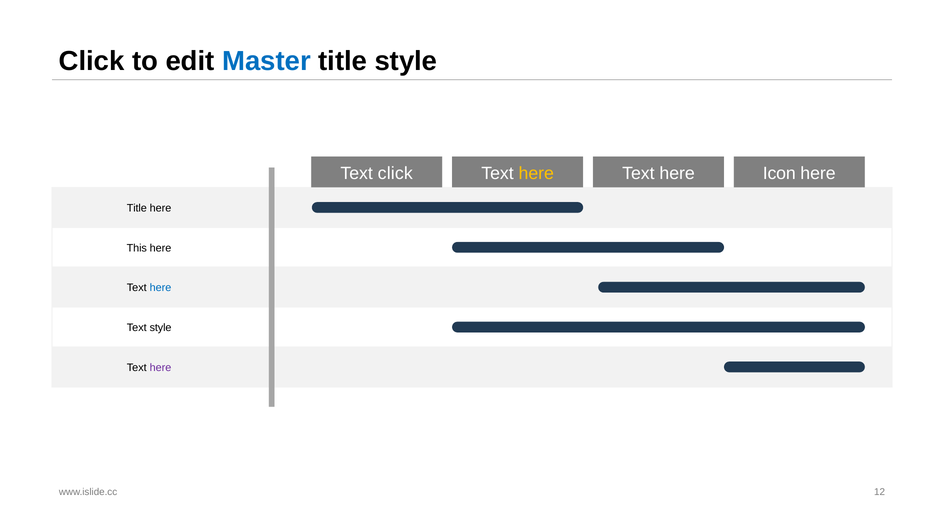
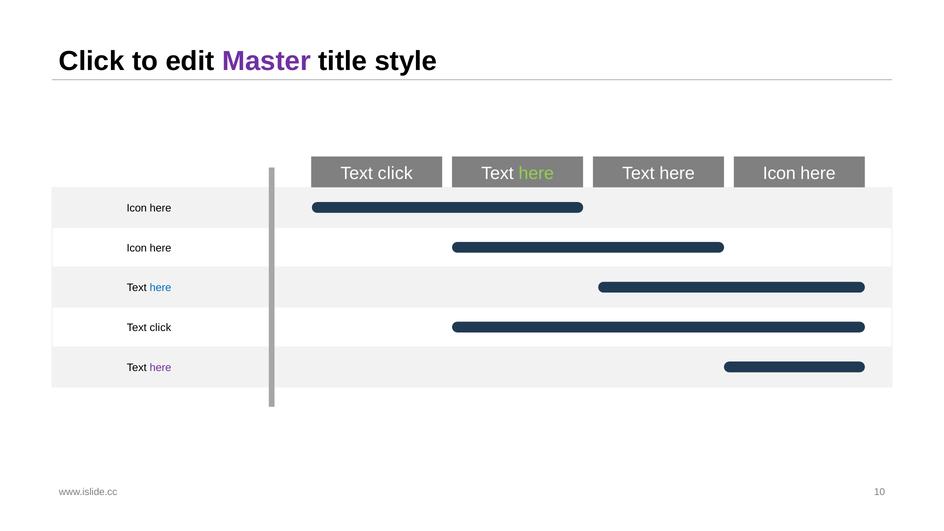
Master colour: blue -> purple (266, 61)
here colour: yellow -> light green (536, 173)
Title: Title -> Icon (137, 208)
This: This -> Icon (137, 248)
style: style -> click (160, 328)
12: 12 -> 10 (880, 492)
